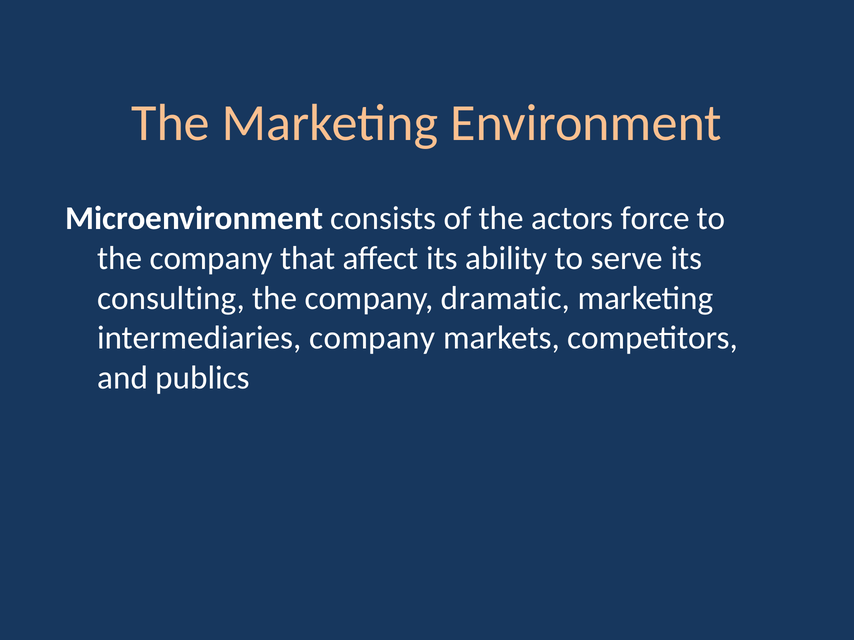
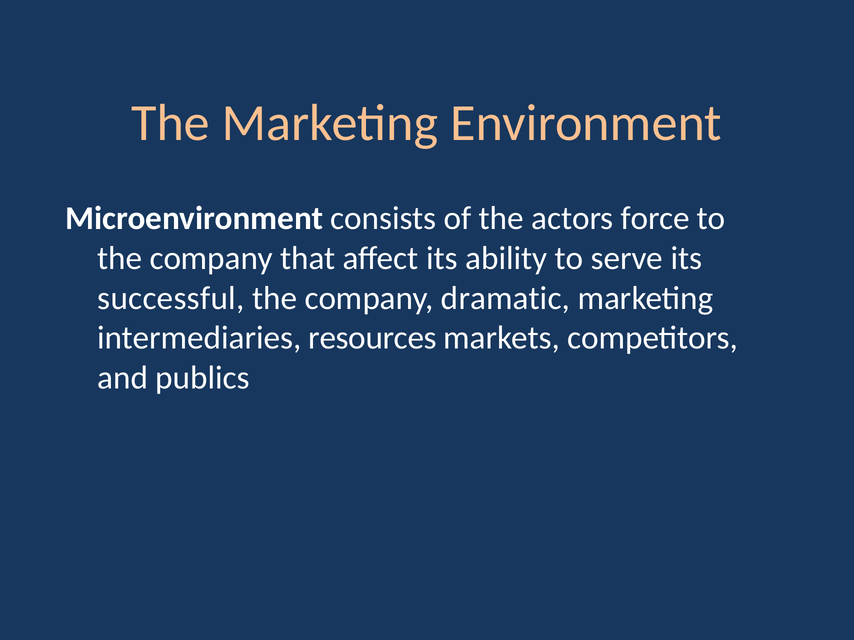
consulting: consulting -> successful (171, 298)
intermediaries company: company -> resources (373, 338)
